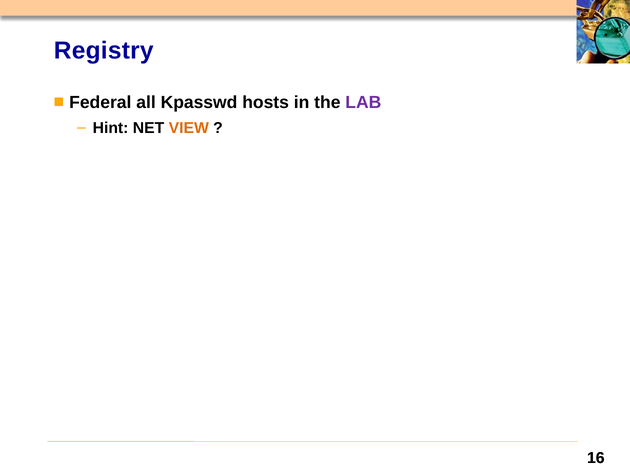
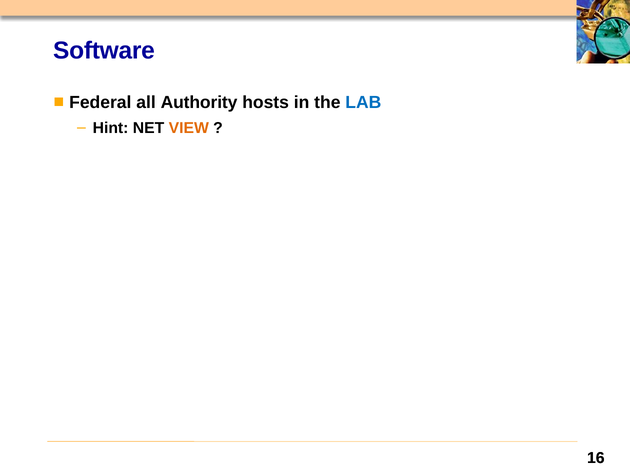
Registry: Registry -> Software (104, 51)
Kpasswd: Kpasswd -> Authority (199, 102)
LAB colour: purple -> blue (363, 102)
